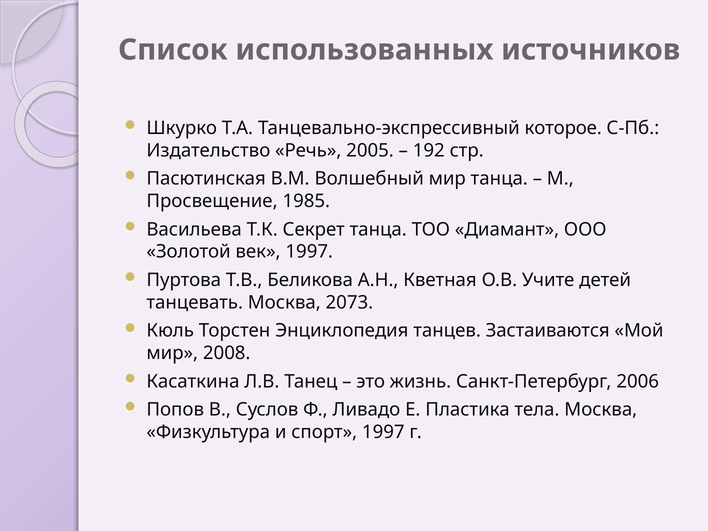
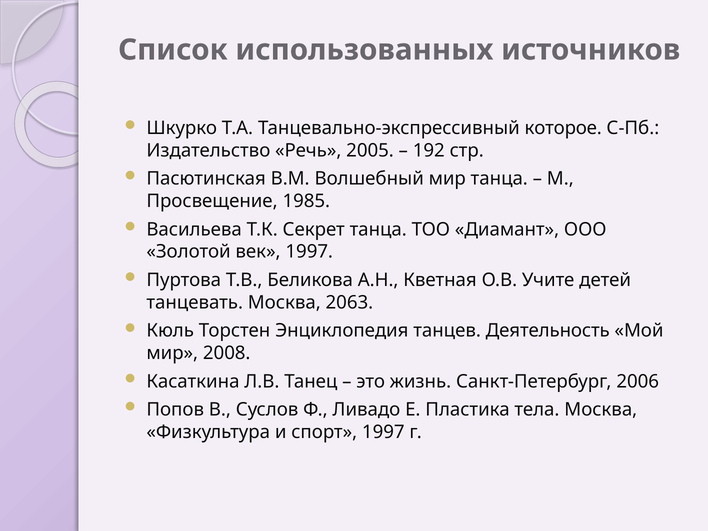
2073: 2073 -> 2063 (349, 302)
Застаиваются: Застаиваются -> Деятельность (548, 331)
